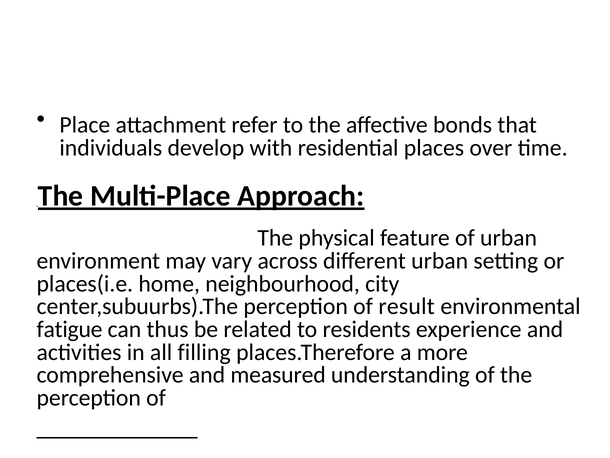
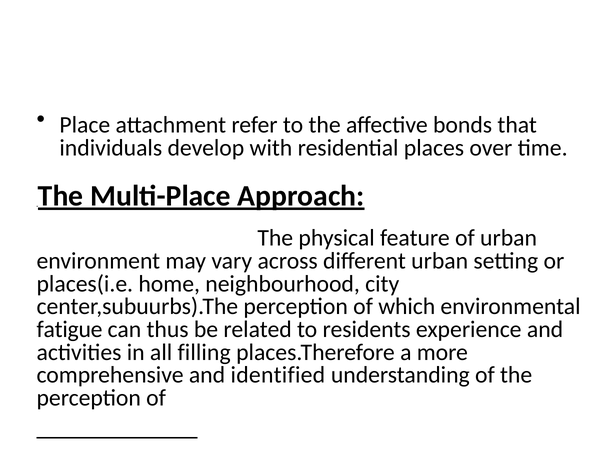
result: result -> which (407, 306)
measured: measured -> identified (278, 375)
